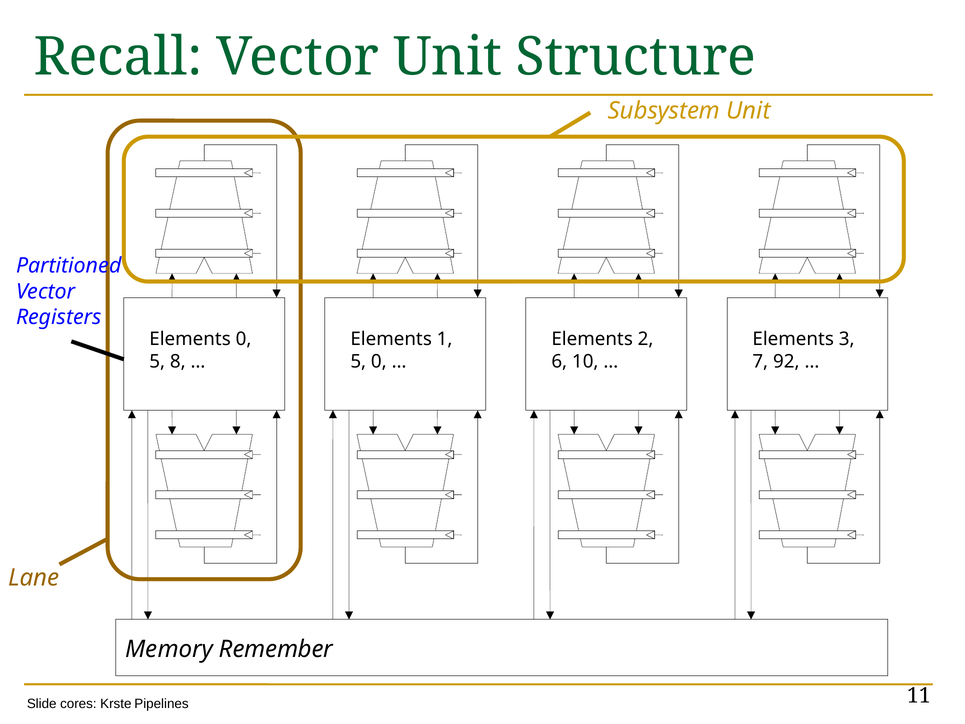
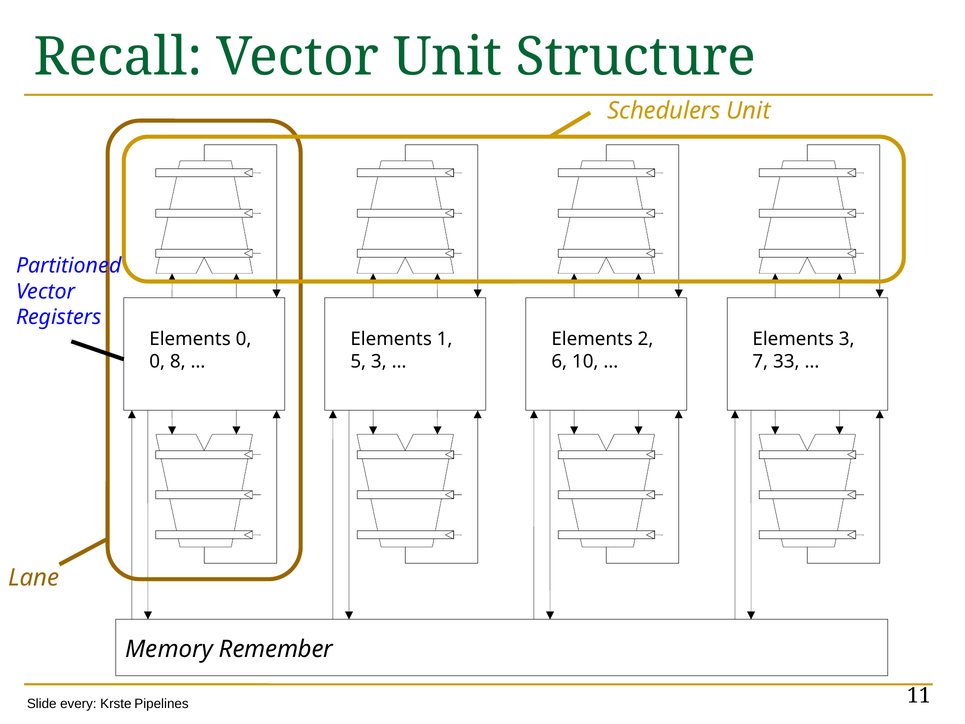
Subsystem: Subsystem -> Schedulers (664, 111)
5: 5 -> 0 (157, 361)
5 0: 0 -> 3 (379, 361)
92: 92 -> 33 (786, 361)
cores: cores -> every (78, 703)
